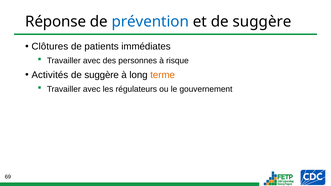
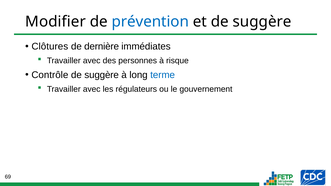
Réponse: Réponse -> Modifier (56, 22)
patients: patients -> dernière (102, 47)
Activités: Activités -> Contrôle (50, 75)
terme colour: orange -> blue (163, 75)
